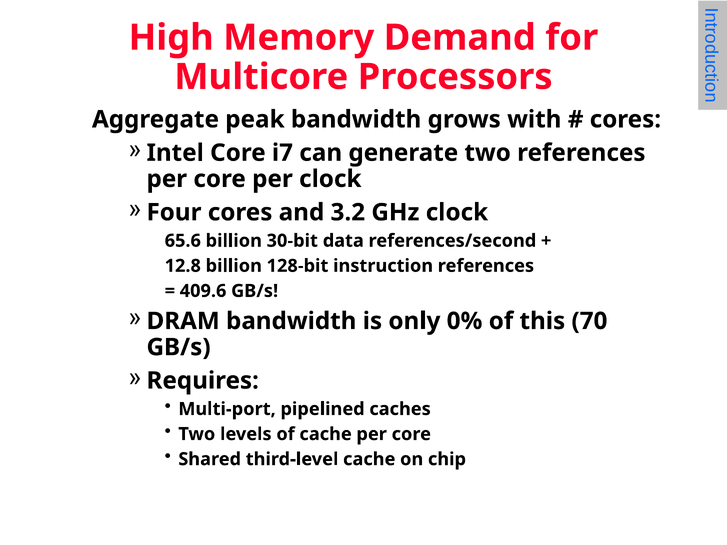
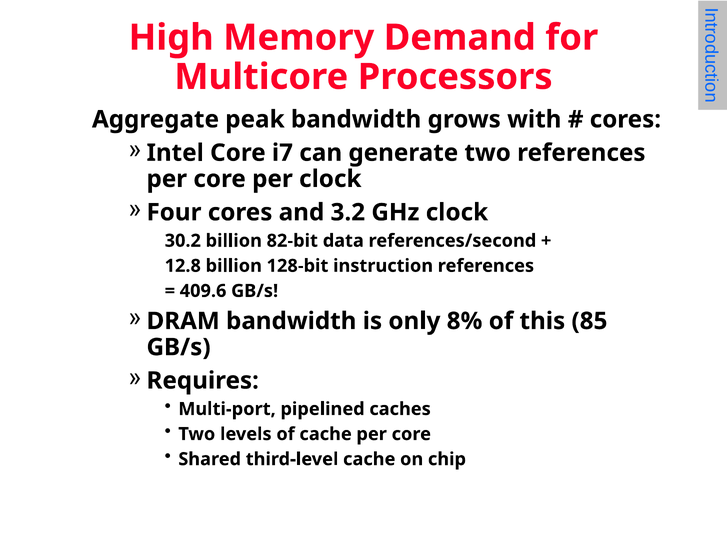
65.6: 65.6 -> 30.2 (183, 241)
30-bit: 30-bit -> 82-bit (292, 241)
0%: 0% -> 8% (465, 321)
70: 70 -> 85 (589, 321)
